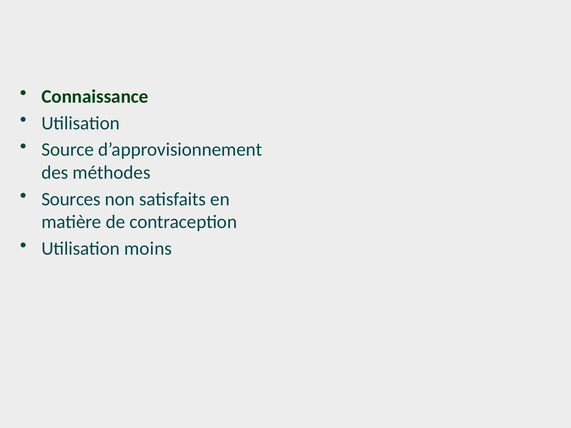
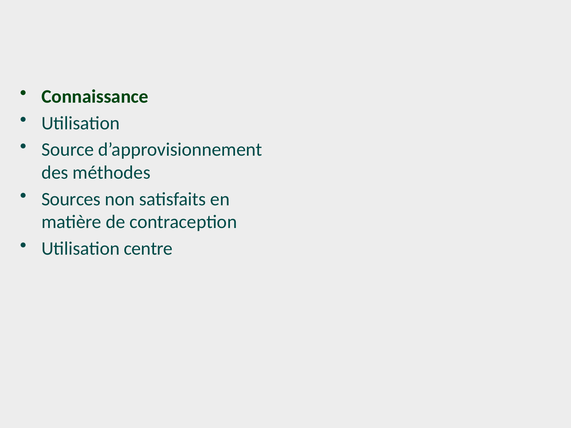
moins: moins -> centre (148, 249)
